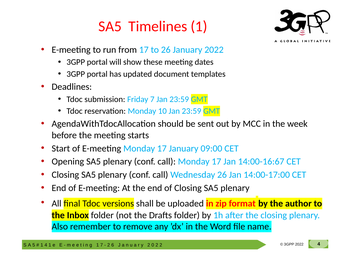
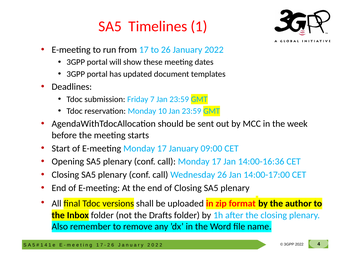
14:00-16:67: 14:00-16:67 -> 14:00-16:36 (261, 162)
